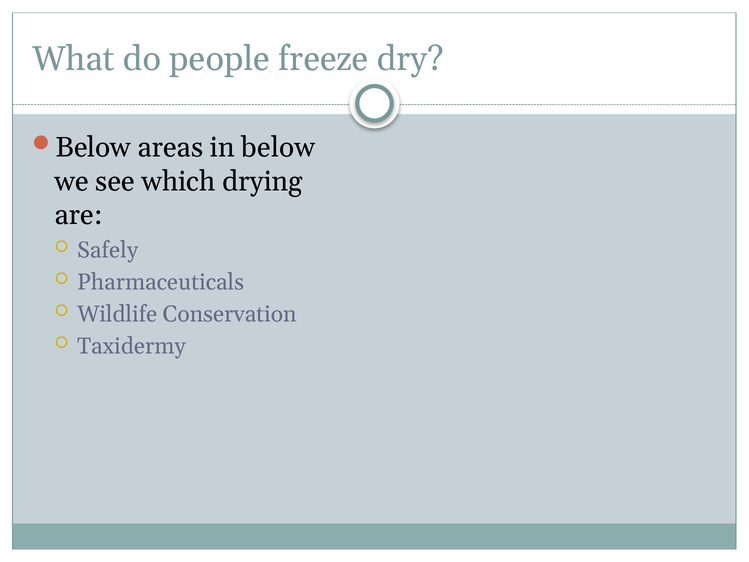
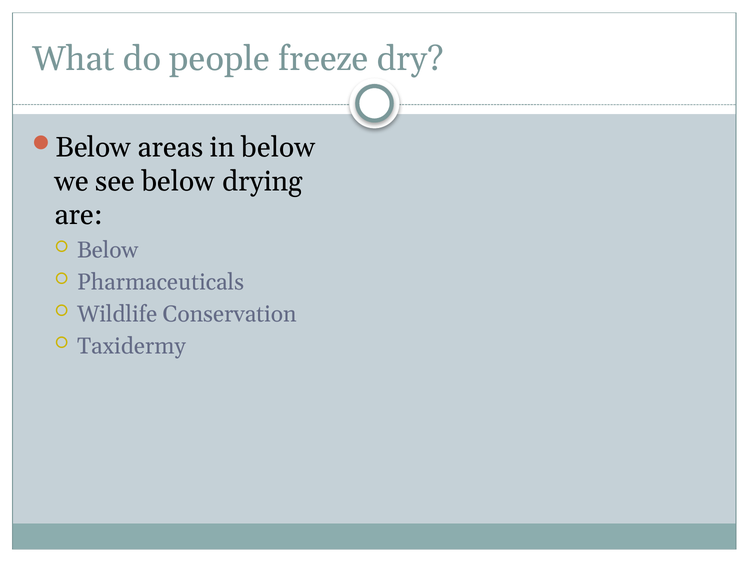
see which: which -> below (178, 181)
Safely: Safely -> Below (108, 250)
